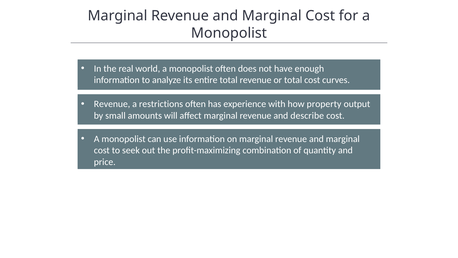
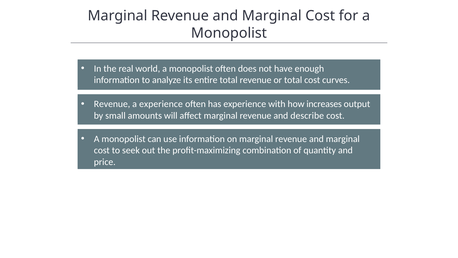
a restrictions: restrictions -> experience (161, 104)
property: property -> increases (324, 104)
